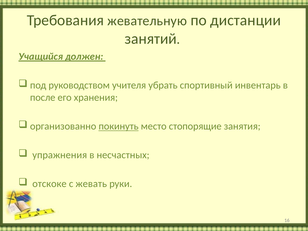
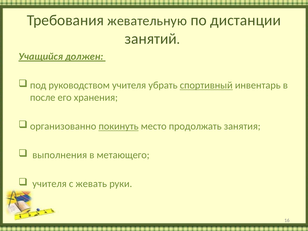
спортивный underline: none -> present (206, 85)
стопорящие: стопорящие -> продолжать (195, 126)
упражнения: упражнения -> выполнения (60, 155)
несчастных: несчастных -> метающего (123, 155)
отскоке: отскоке -> учителя (49, 184)
